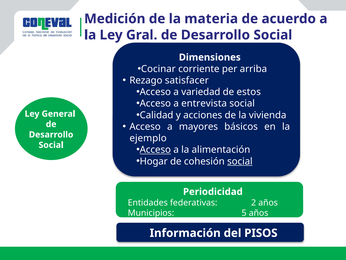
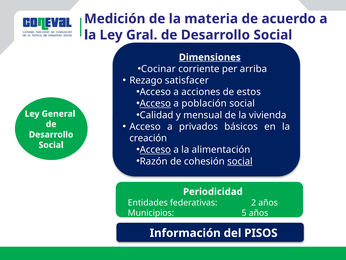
Dimensiones underline: none -> present (210, 57)
variedad: variedad -> acciones (201, 92)
Acceso underline: none -> present (155, 103)
entrevista: entrevista -> población (204, 103)
acciones: acciones -> mensual (203, 115)
mayores: mayores -> privados (198, 126)
ejemplo: ejemplo -> creación (148, 138)
Hogar: Hogar -> Razón (154, 161)
